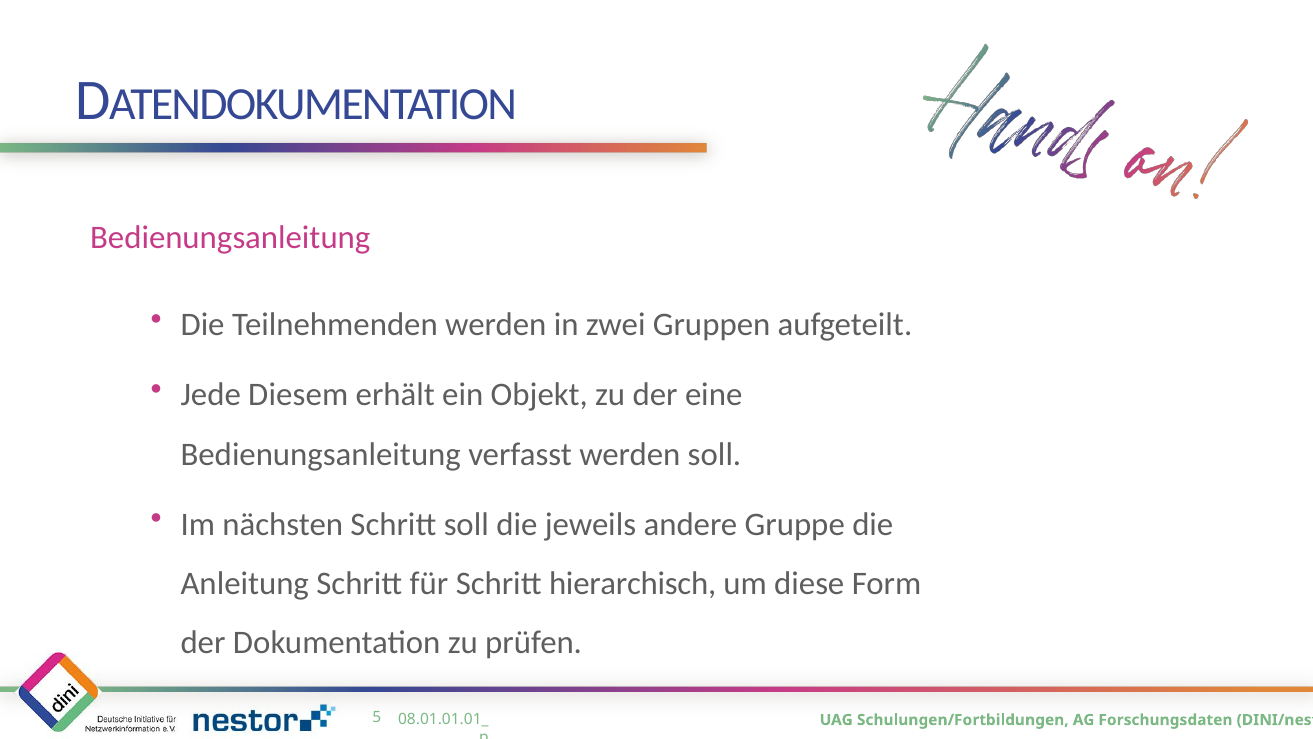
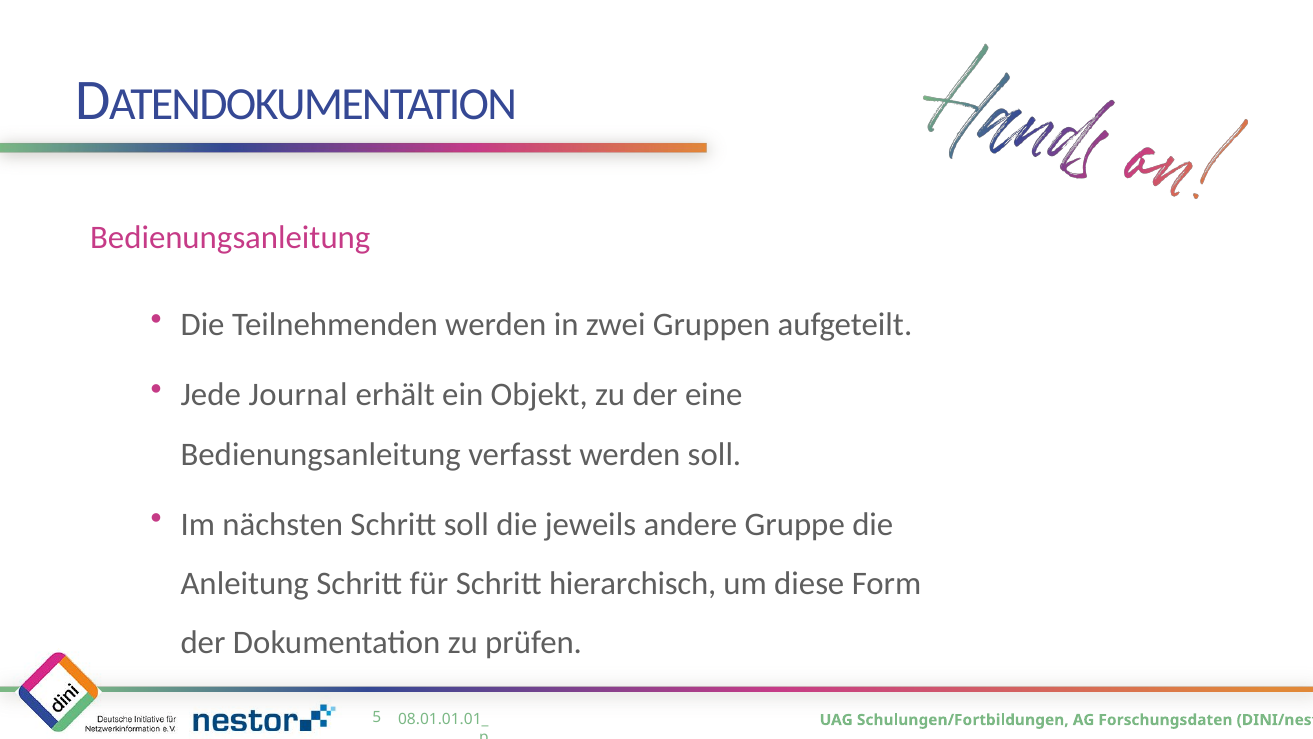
Diesem: Diesem -> Journal (298, 395)
